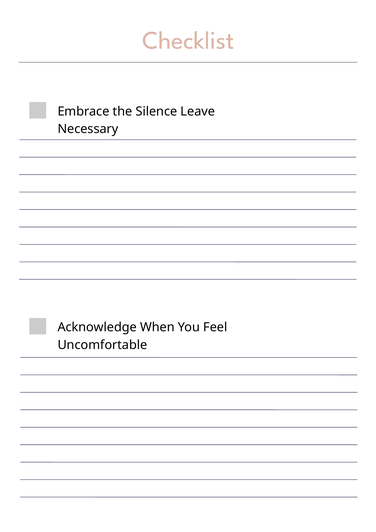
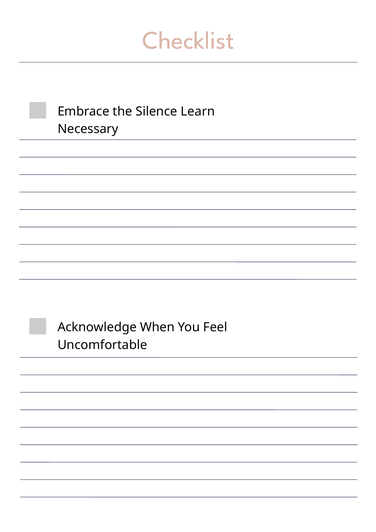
Leave: Leave -> Learn (198, 111)
